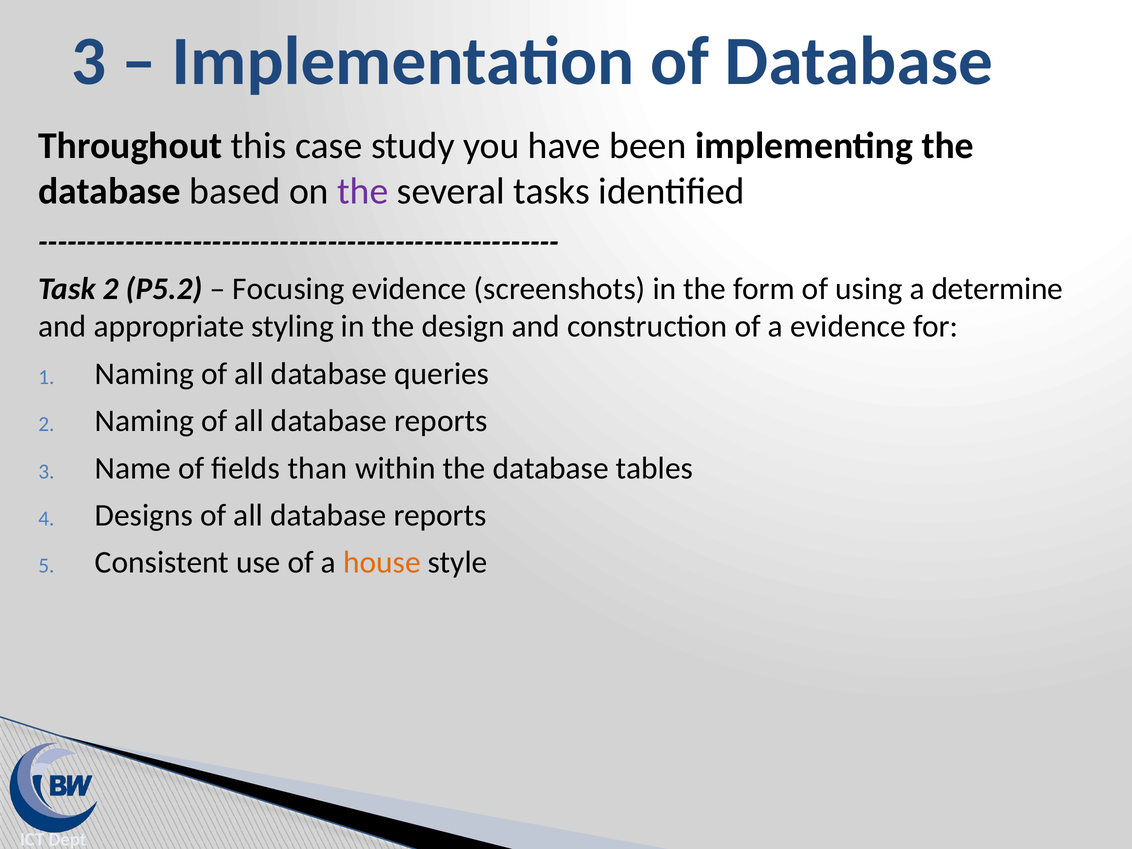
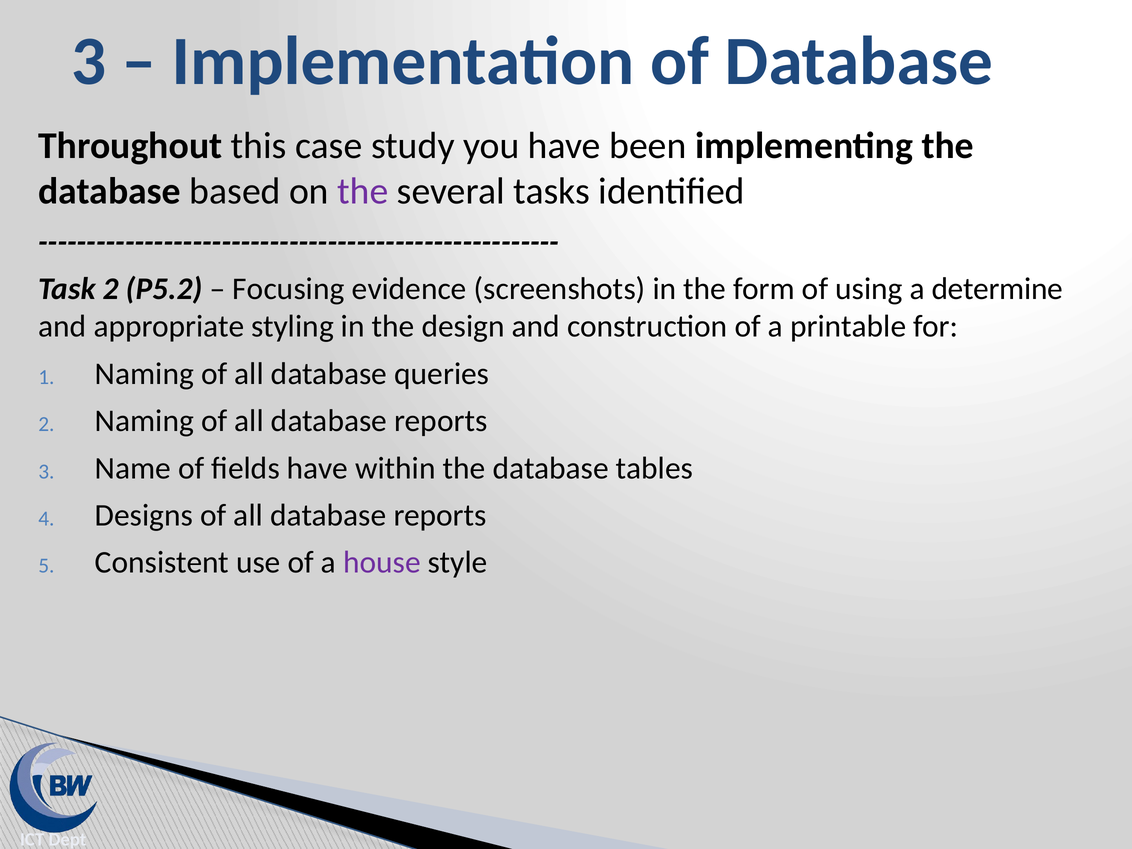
a evidence: evidence -> printable (848, 327)
fields than: than -> have (318, 468)
house colour: orange -> purple (382, 563)
